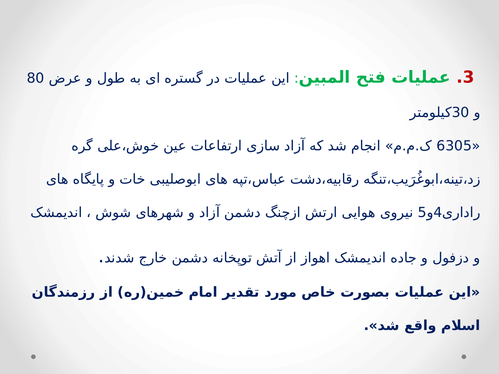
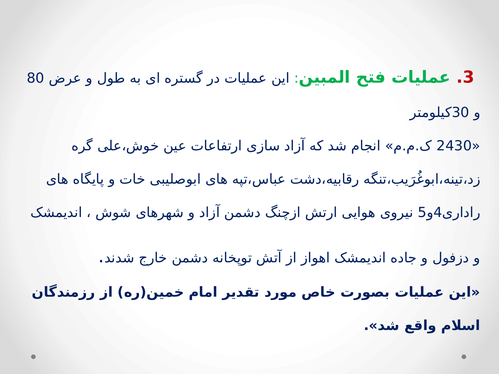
6305: 6305 -> 2430 (454, 146)
